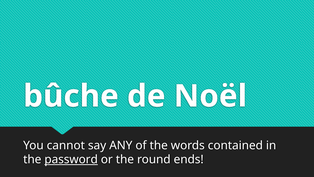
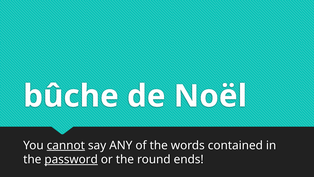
cannot underline: none -> present (66, 145)
